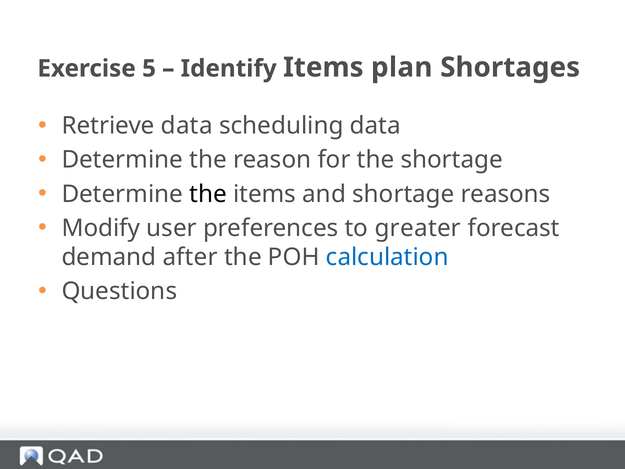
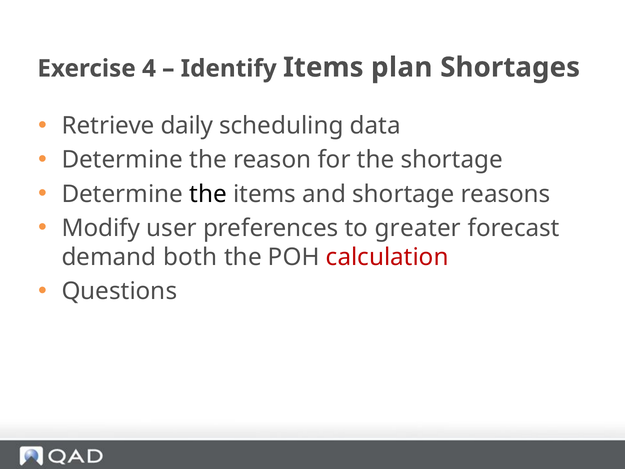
5: 5 -> 4 (149, 69)
Retrieve data: data -> daily (187, 126)
after: after -> both (190, 257)
calculation colour: blue -> red (387, 257)
